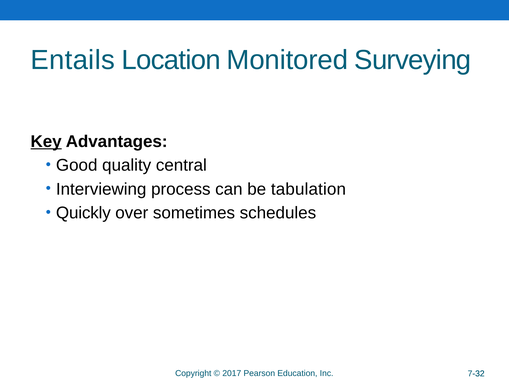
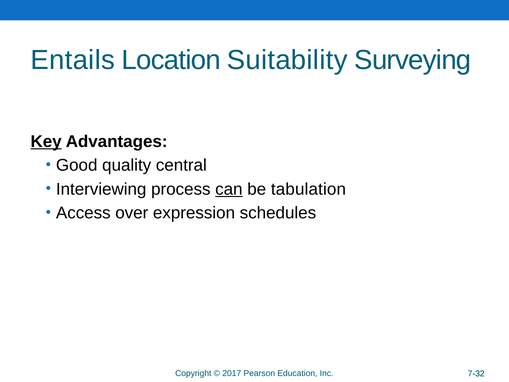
Monitored: Monitored -> Suitability (287, 60)
can underline: none -> present (229, 189)
Quickly: Quickly -> Access (83, 213)
sometimes: sometimes -> expression (194, 213)
